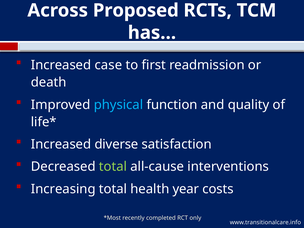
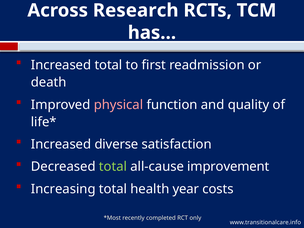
Proposed: Proposed -> Research (136, 10)
Increased case: case -> total (108, 65)
physical colour: light blue -> pink (118, 105)
interventions: interventions -> improvement (228, 167)
